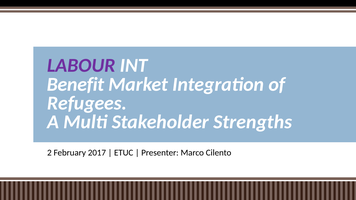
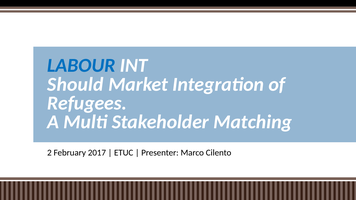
LABOUR colour: purple -> blue (81, 66)
Benefit: Benefit -> Should (75, 84)
Strengths: Strengths -> Matching (253, 122)
